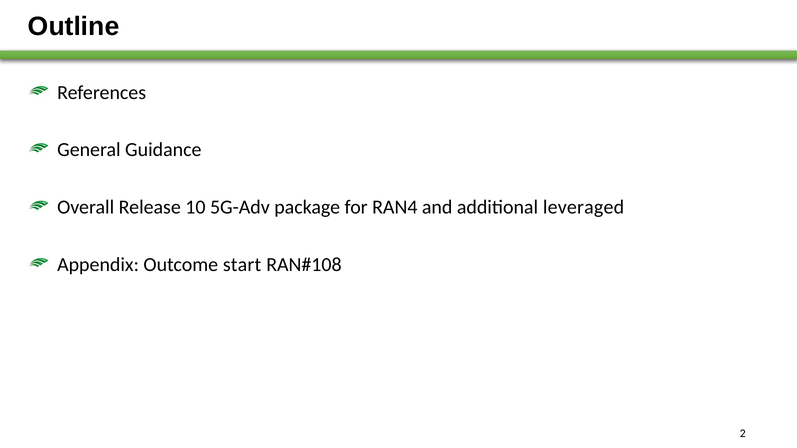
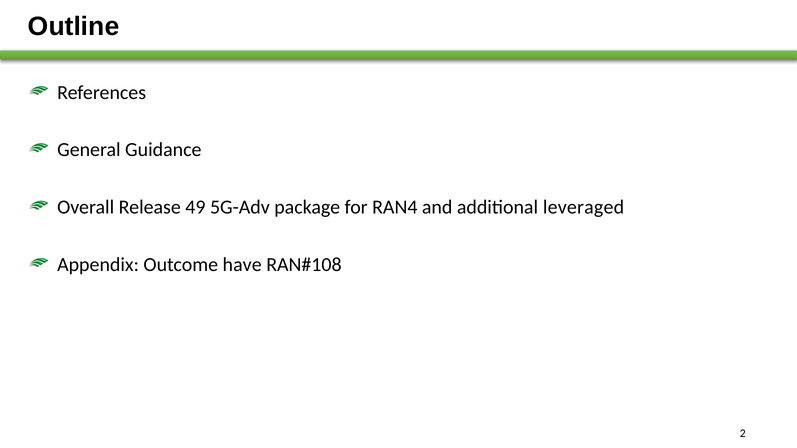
10: 10 -> 49 (195, 207)
start: start -> have (242, 265)
